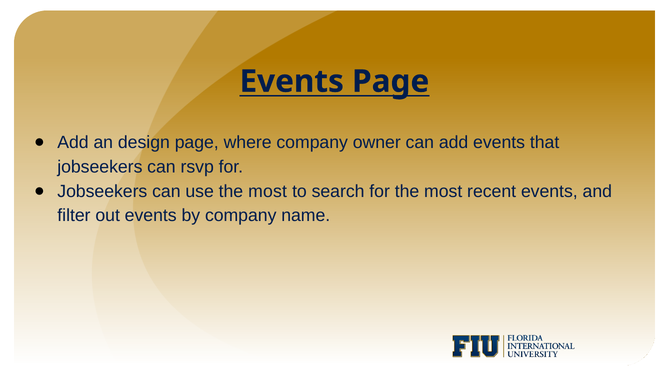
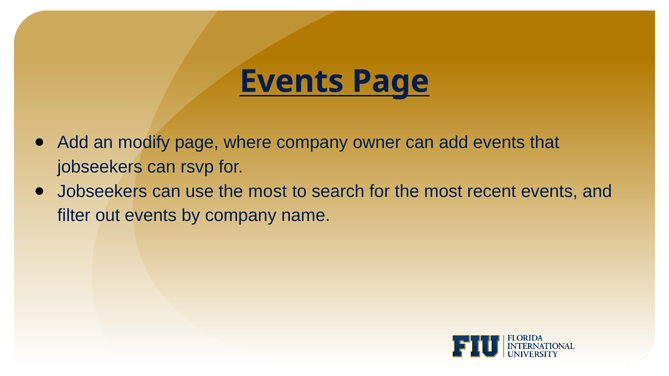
design: design -> modify (144, 143)
